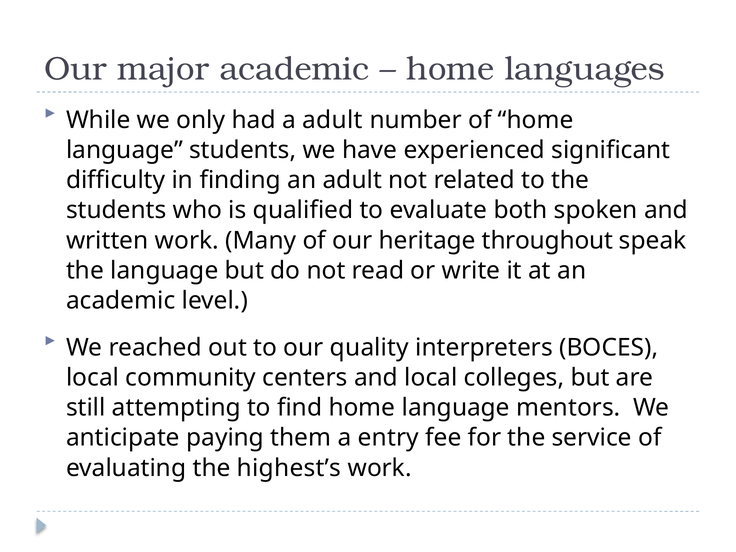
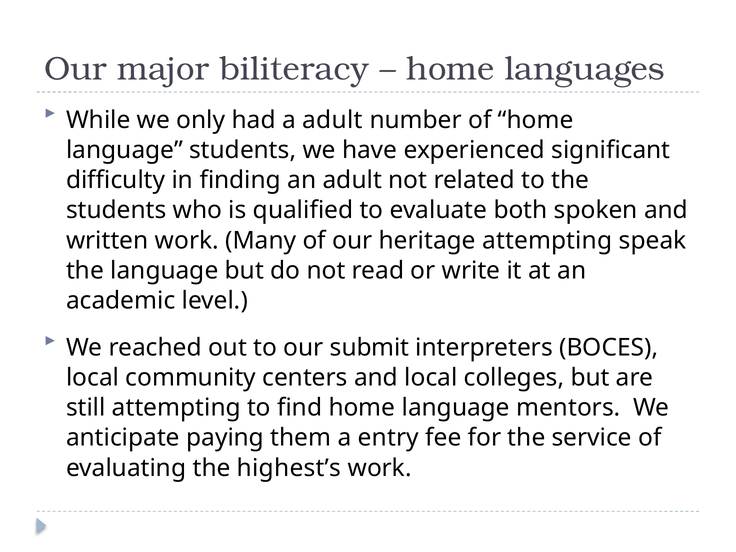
major academic: academic -> biliteracy (294, 69)
heritage throughout: throughout -> attempting (547, 240)
quality: quality -> submit (370, 347)
